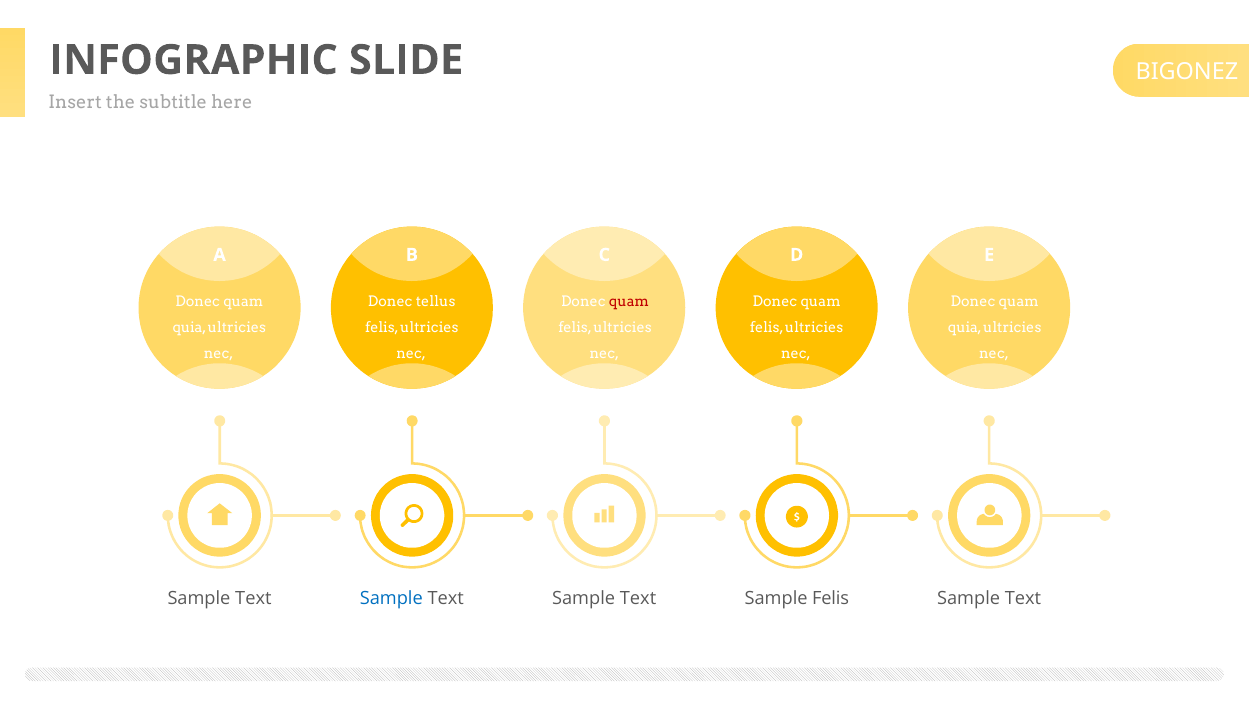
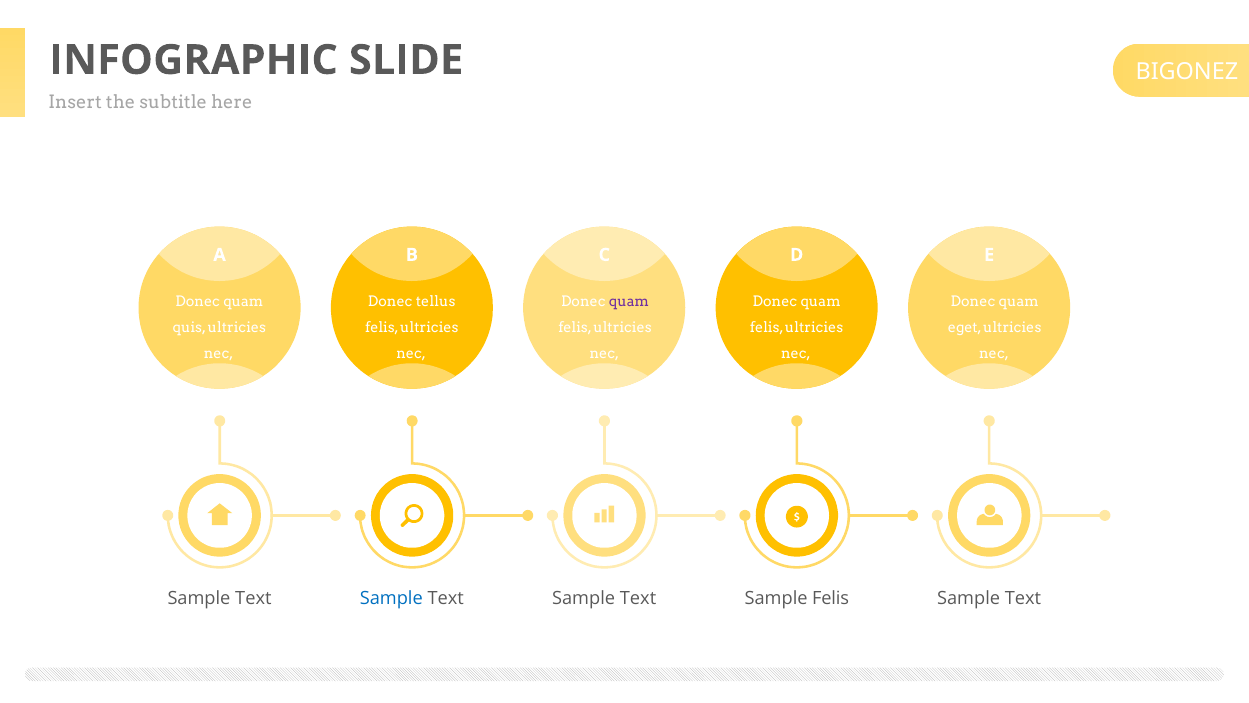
quam colour: red -> purple (629, 302)
quia: quia -> quis (189, 328)
quia: quia -> eget (965, 328)
